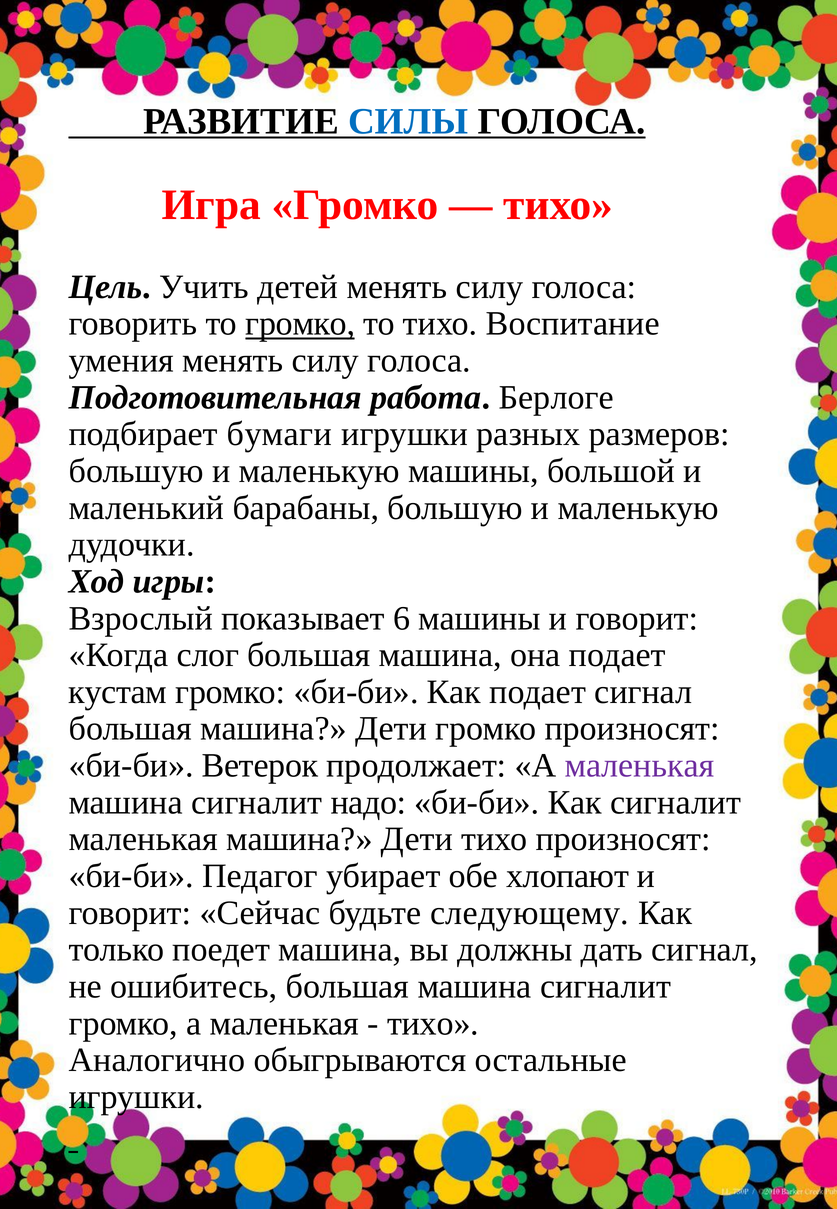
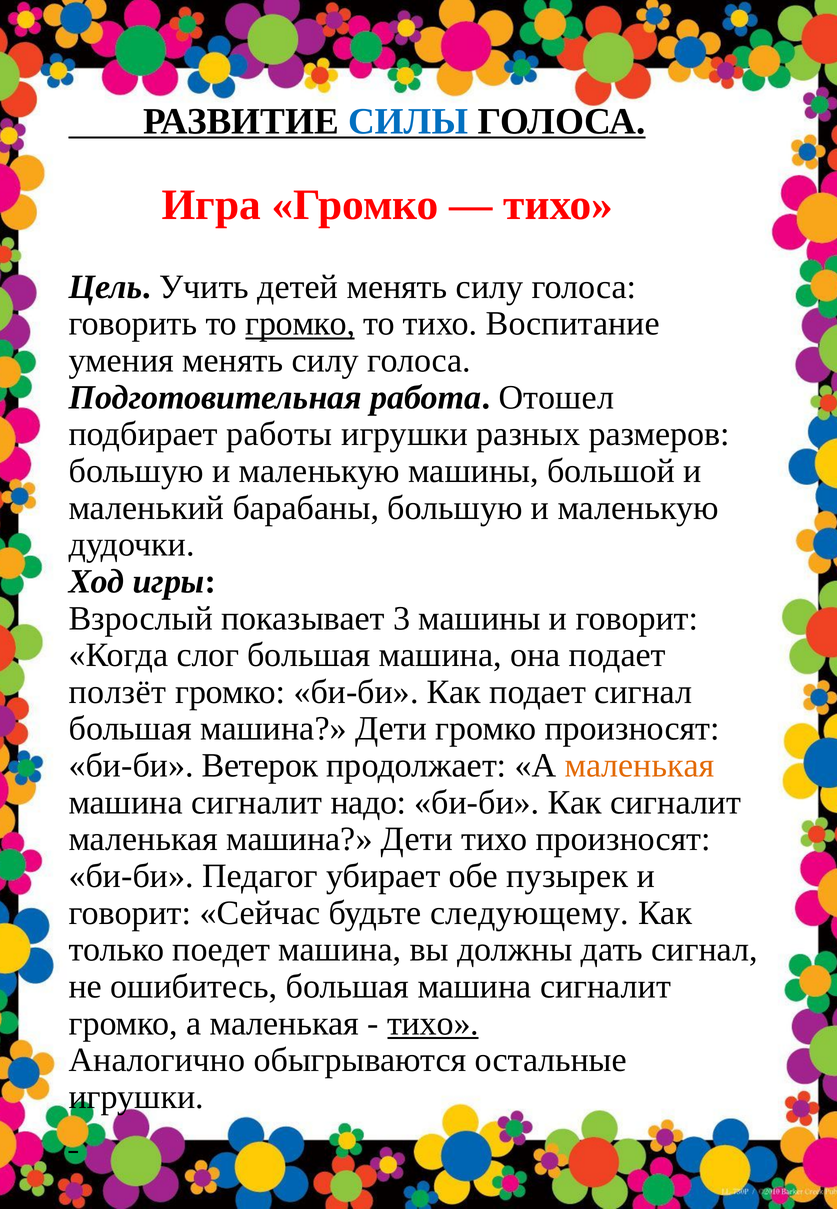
Берлоге: Берлоге -> Отошел (556, 397)
бумаги: бумаги -> работы (279, 434)
6: 6 -> 3 (402, 618)
кустам: кустам -> ползёт (117, 692)
маленькая colour: purple -> orange (640, 766)
хлопают: хлопают -> пузырек (567, 876)
тихо underline: none -> present (433, 1023)
